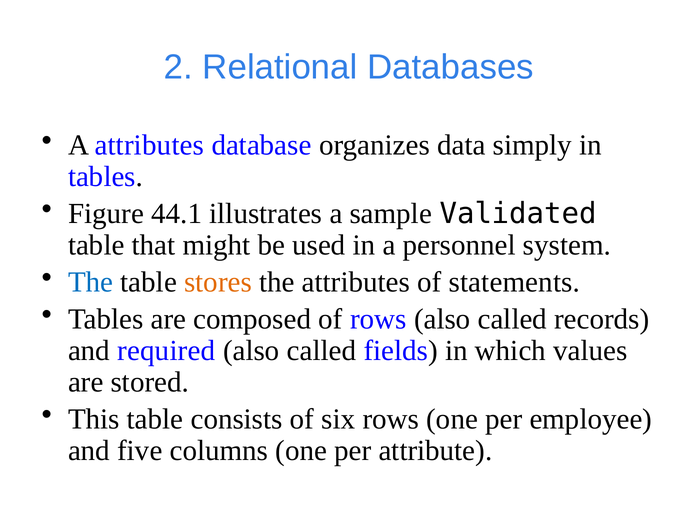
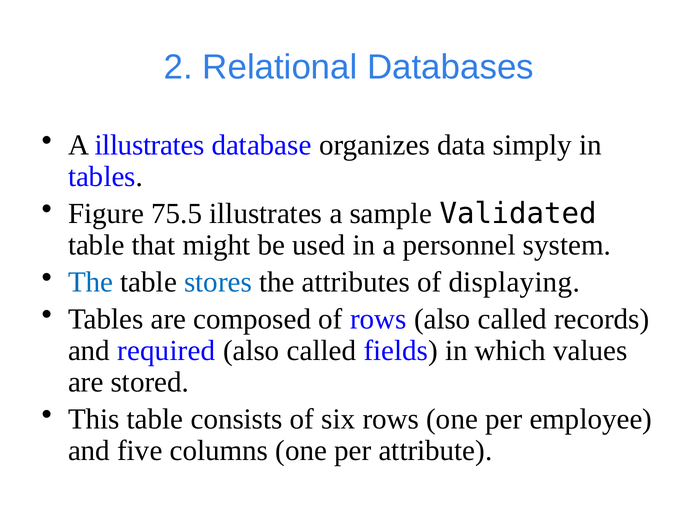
A attributes: attributes -> illustrates (150, 145)
44.1: 44.1 -> 75.5 (177, 214)
stores colour: orange -> blue (218, 282)
statements: statements -> displaying (514, 282)
